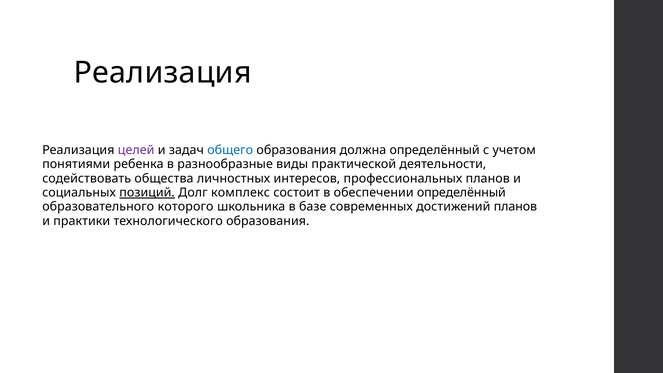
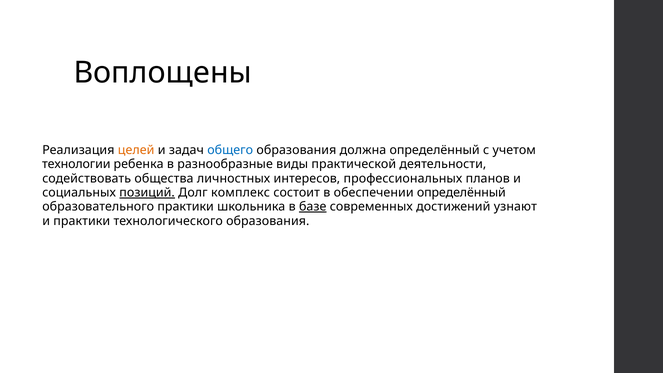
Реализация: Реализация -> Воплощены (163, 73)
целей colour: purple -> orange (136, 150)
понятиями: понятиями -> технологии (76, 164)
образовательного которого: которого -> практики (186, 207)
базе underline: none -> present (313, 207)
достижений планов: планов -> узнают (515, 207)
